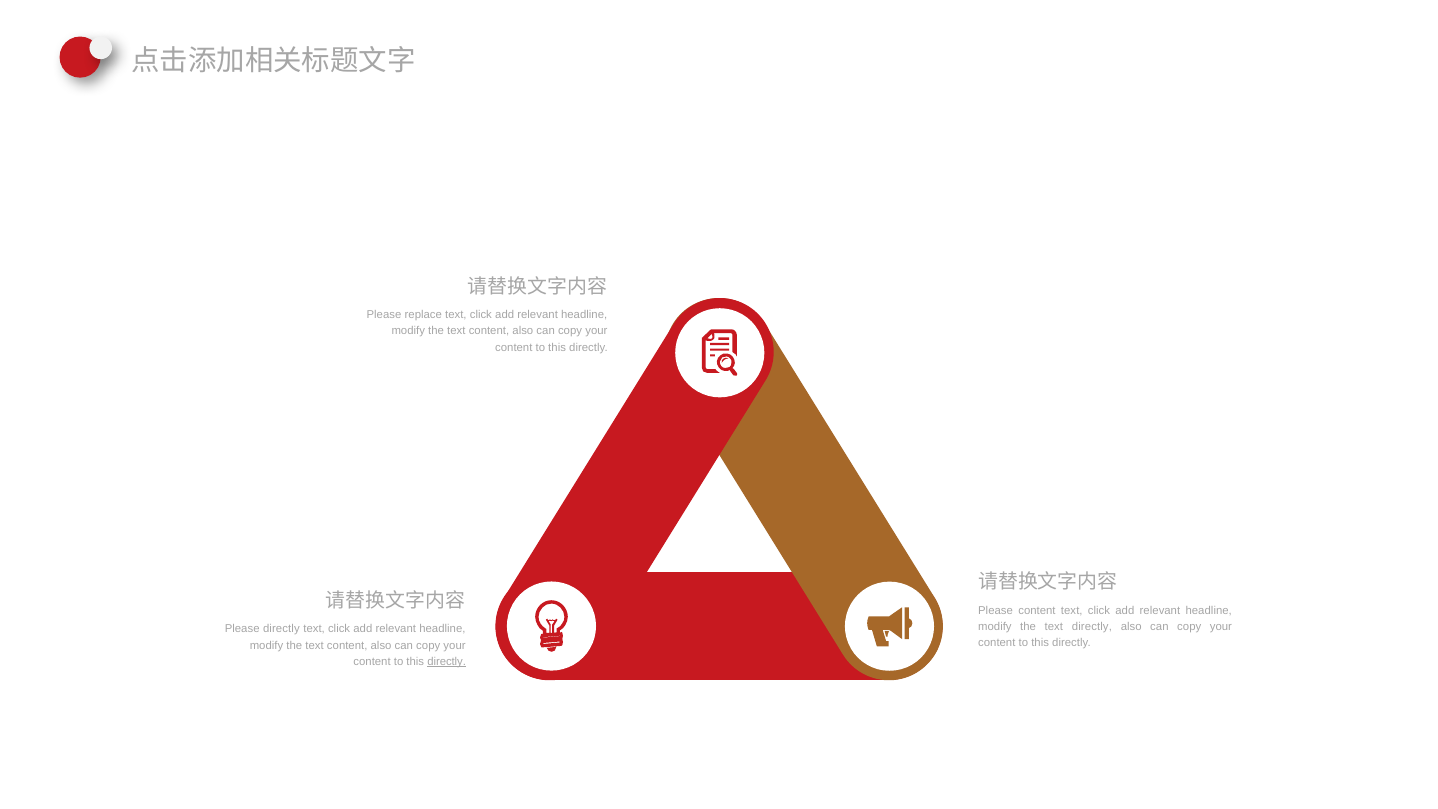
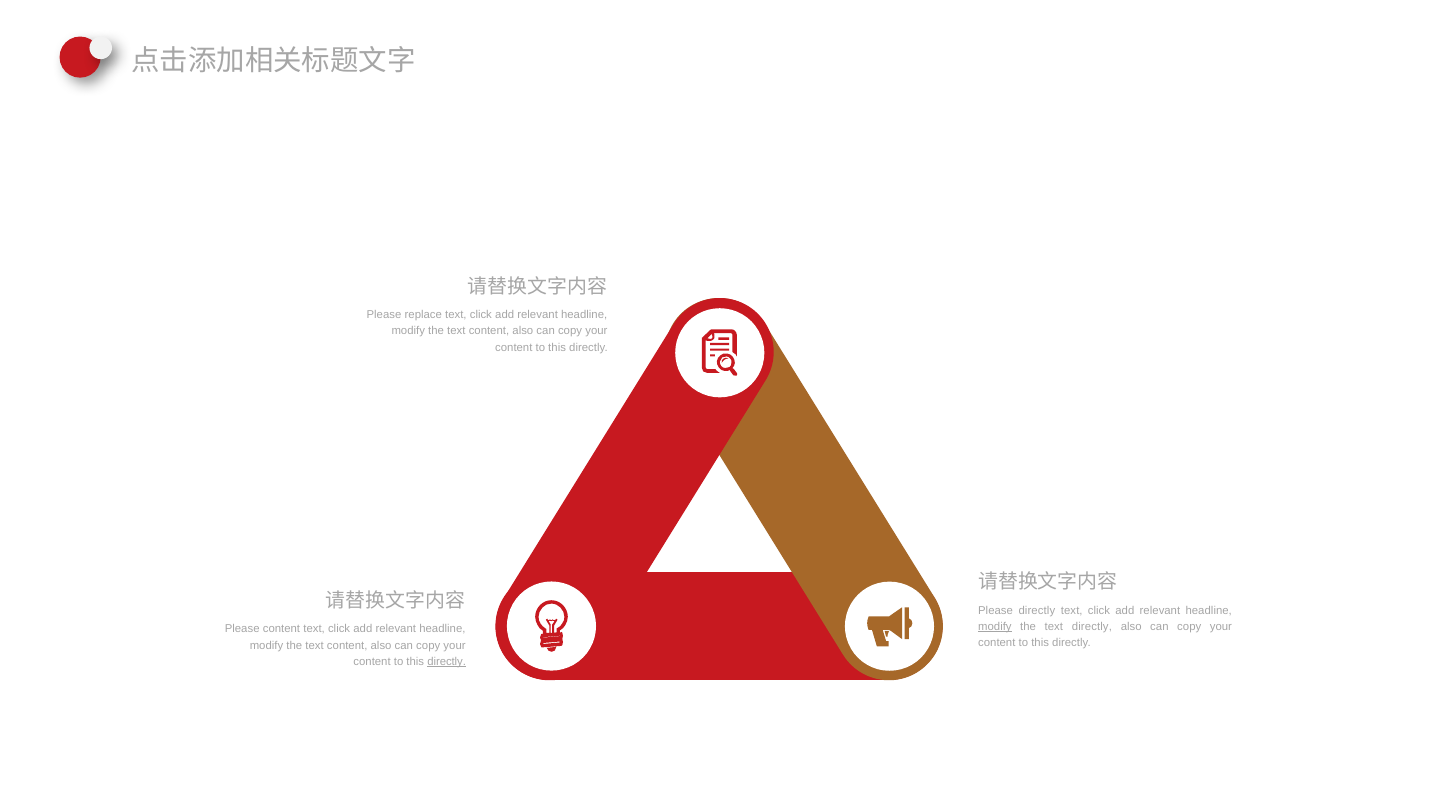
Please content: content -> directly (1037, 610)
modify underline: none -> present (995, 627)
Please directly: directly -> content (281, 629)
